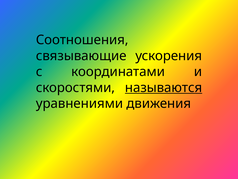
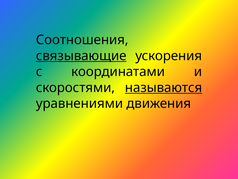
связывающие underline: none -> present (81, 56)
